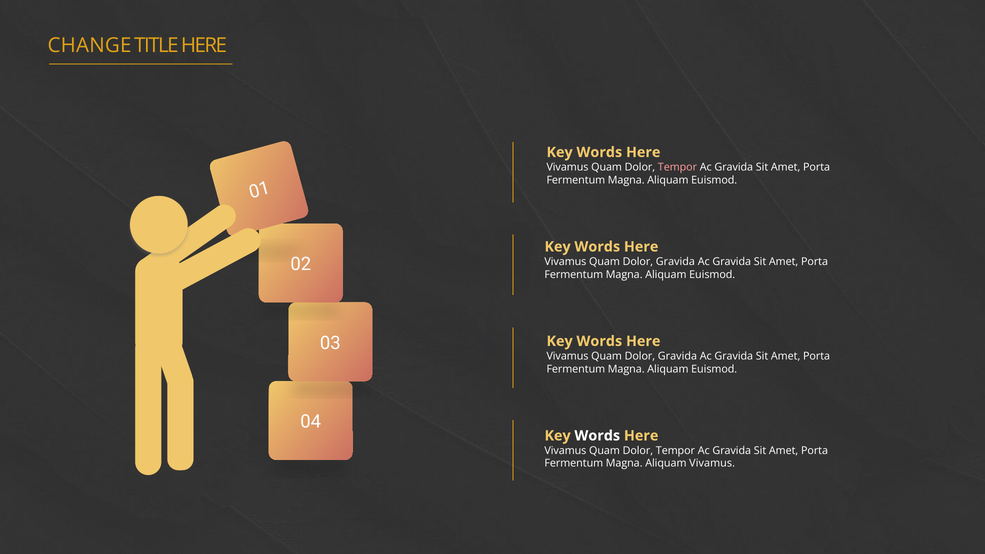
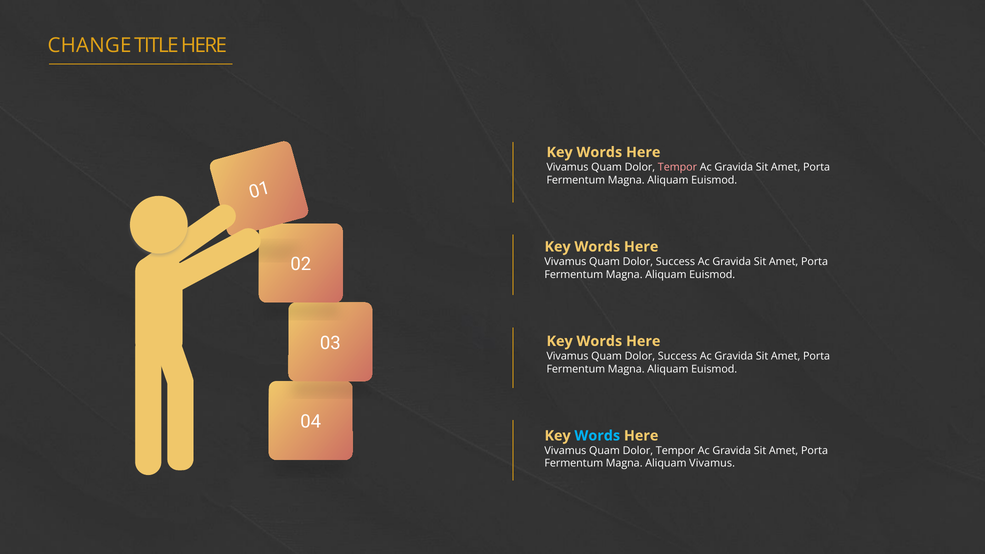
Gravida: Gravida -> Success (675, 262)
Gravida: Gravida -> Success (677, 356)
Words colour: white -> light blue (597, 436)
